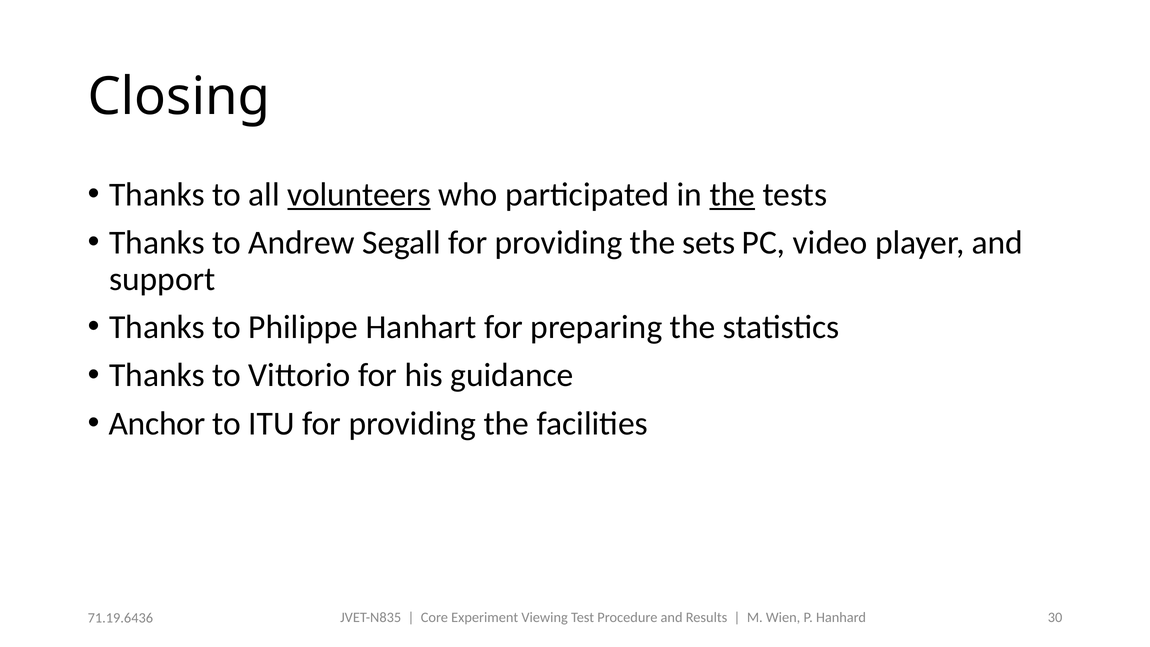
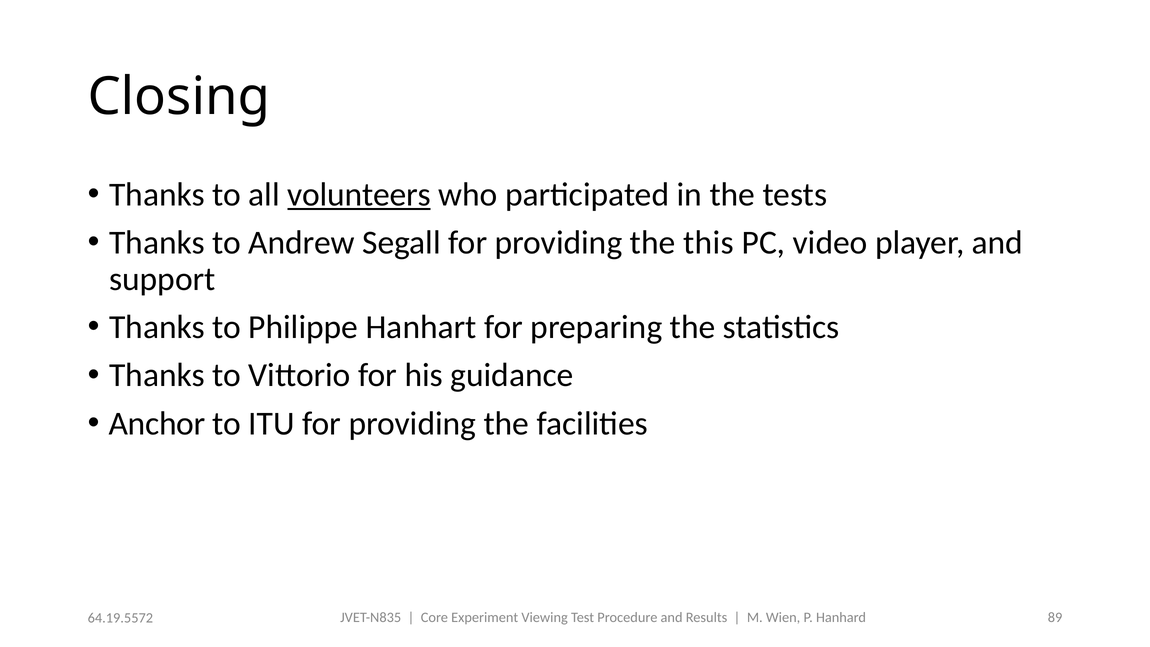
the underline: present -> none (732, 194)
sets: sets -> this (708, 243)
30: 30 -> 89 (1055, 618)
71.19.6436: 71.19.6436 -> 64.19.5572 (120, 618)
